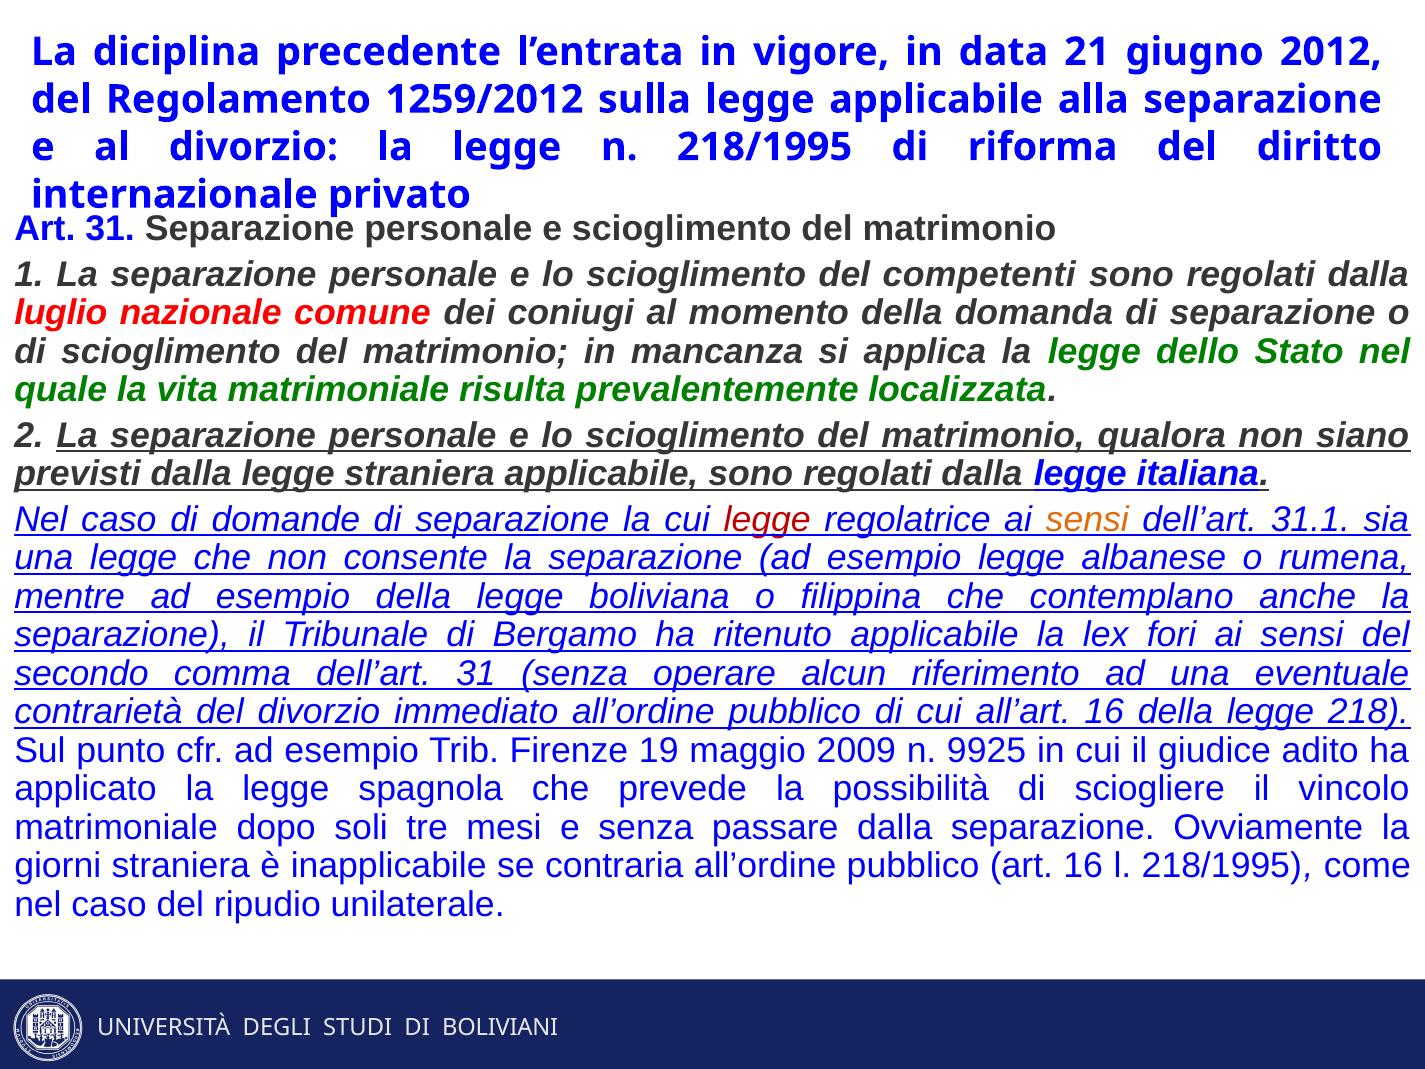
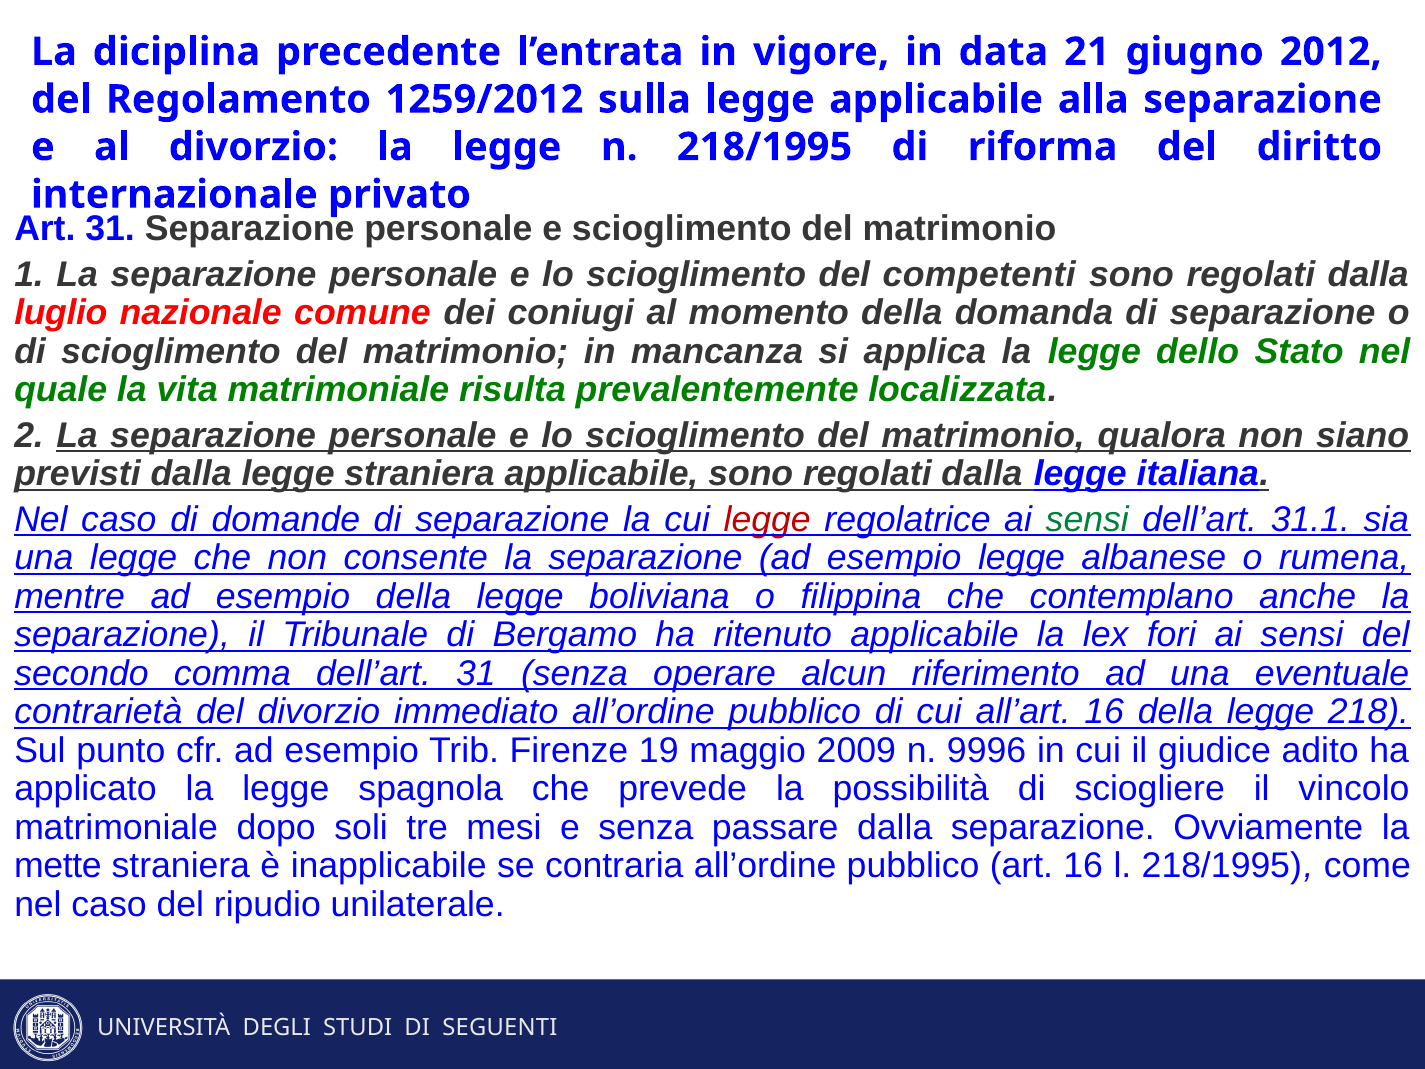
sensi colour: orange -> green (1087, 519)
9925: 9925 -> 9996 (987, 750)
giorni: giorni -> mette (58, 866)
BOLIVIANI: BOLIVIANI -> SEGUENTI (500, 1027)
